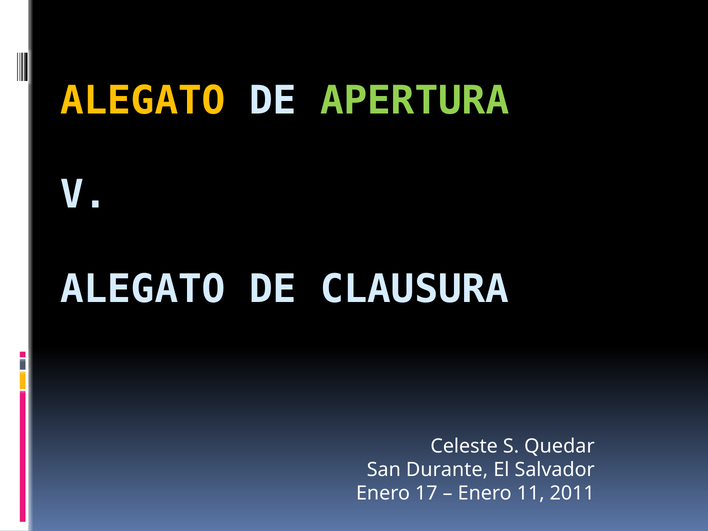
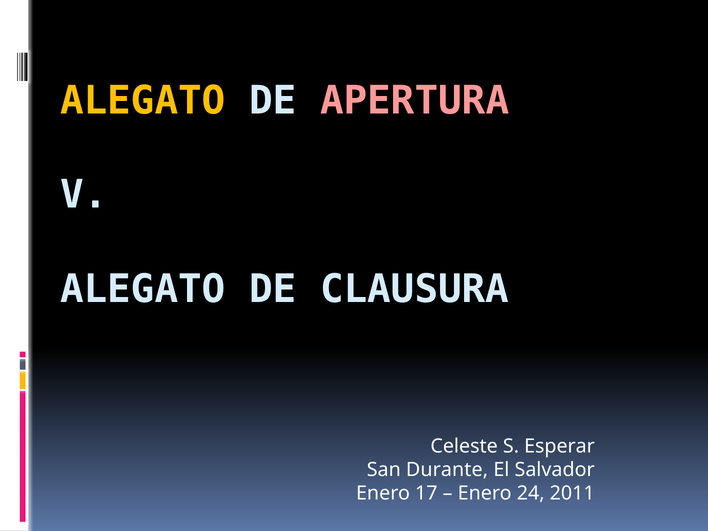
APERTURA colour: light green -> pink (415, 101)
Quedar: Quedar -> Esperar (559, 446)
11: 11 -> 24 (531, 493)
